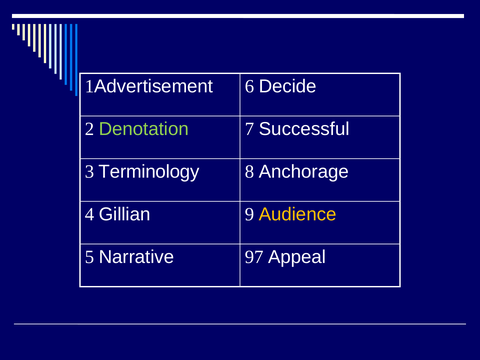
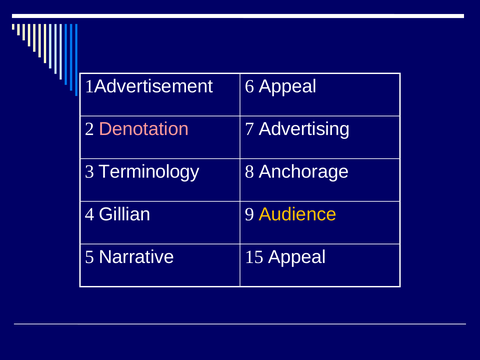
6 Decide: Decide -> Appeal (288, 86)
Denotation colour: light green -> pink (144, 129)
Successful: Successful -> Advertising (304, 129)
97: 97 -> 15 (254, 257)
